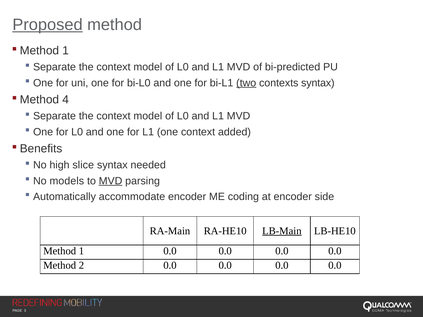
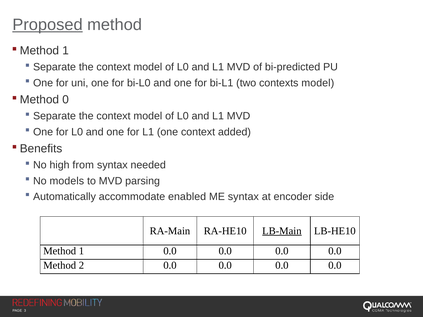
two underline: present -> none (246, 83)
contexts syntax: syntax -> model (318, 83)
4: 4 -> 0 (66, 100)
slice: slice -> from (83, 165)
MVD underline: present -> none (111, 181)
accommodate encoder: encoder -> enabled (187, 197)
ME coding: coding -> syntax (243, 197)
